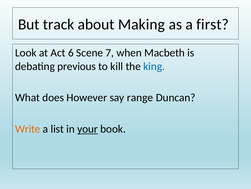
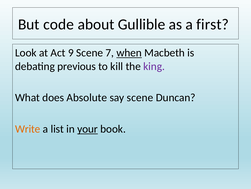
track: track -> code (59, 24)
Making: Making -> Gullible (142, 24)
6: 6 -> 9 (71, 53)
when underline: none -> present (129, 53)
king colour: blue -> purple (154, 66)
However: However -> Absolute (87, 97)
say range: range -> scene (140, 97)
